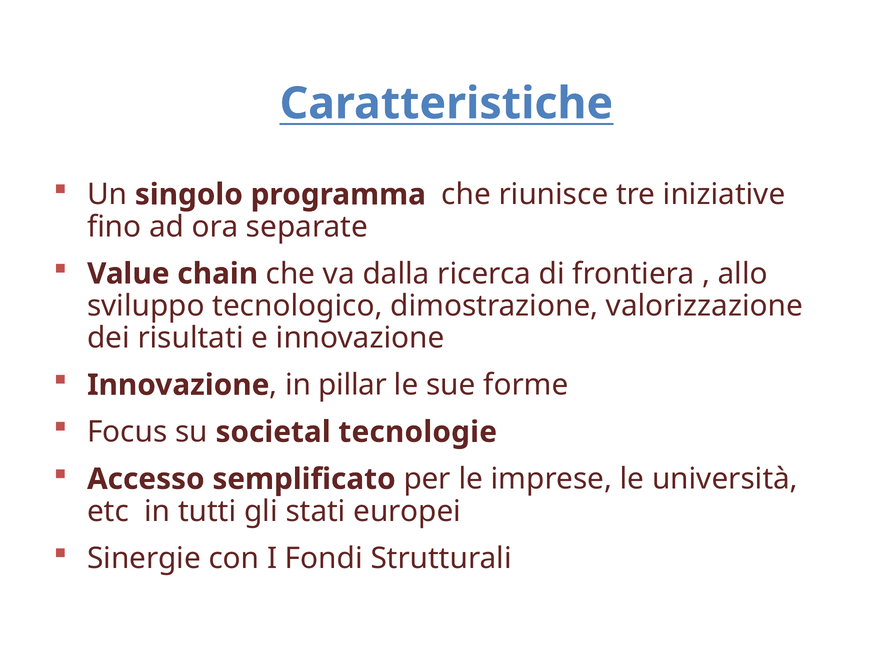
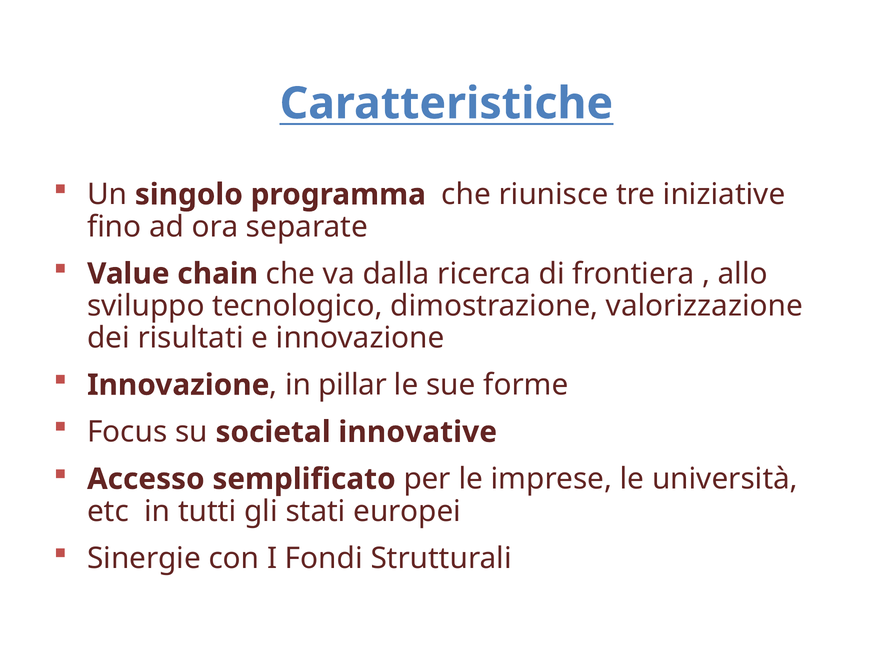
tecnologie: tecnologie -> innovative (418, 432)
